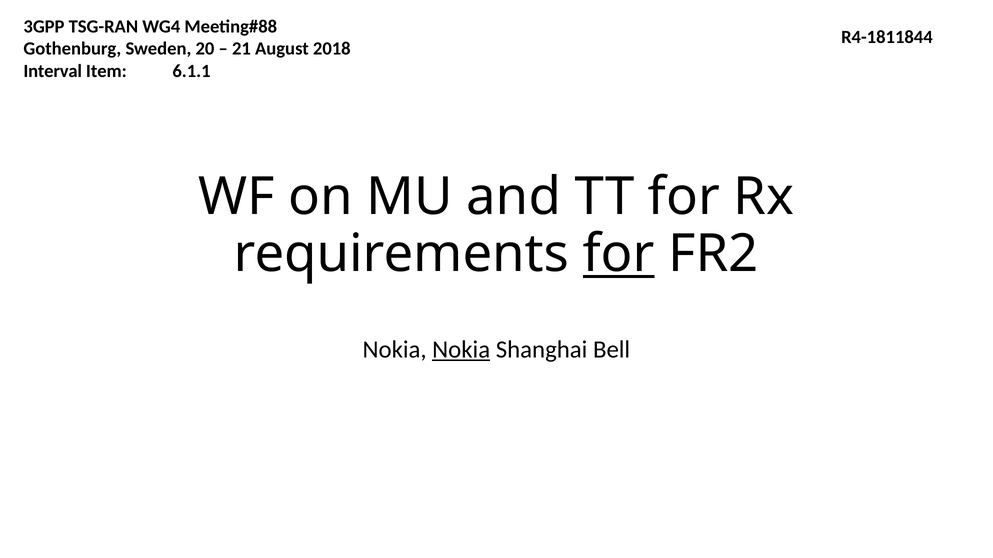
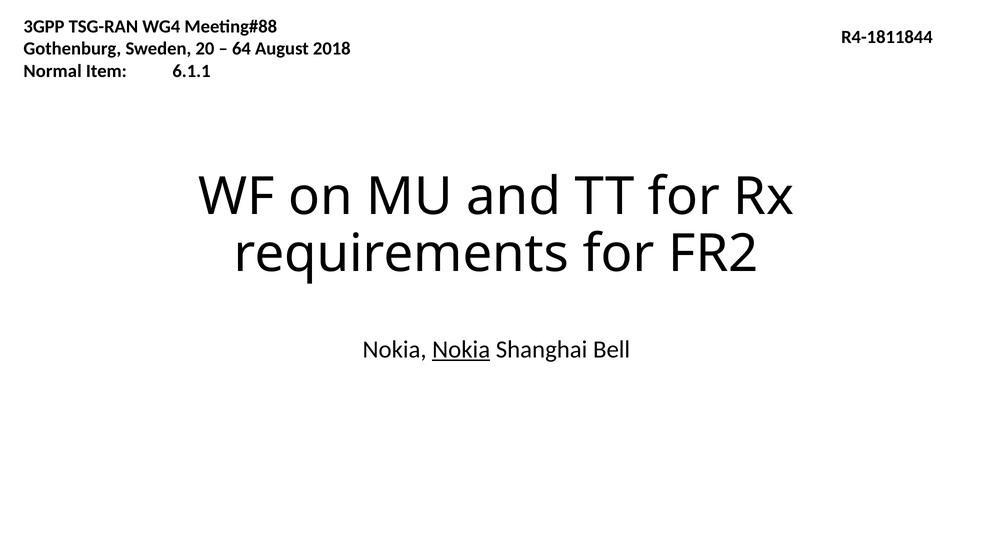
21: 21 -> 64 (241, 49)
Interval: Interval -> Normal (53, 71)
for underline: present -> none (619, 254)
